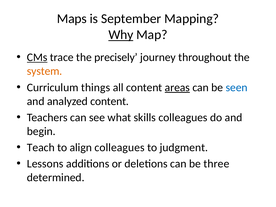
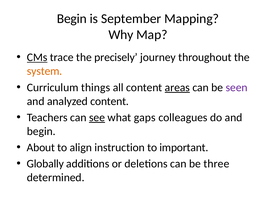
Maps: Maps -> Begin (72, 19)
Why underline: present -> none (121, 35)
seen colour: blue -> purple (237, 87)
see underline: none -> present (97, 117)
skills: skills -> gaps (145, 117)
Teach: Teach -> About (41, 148)
align colleagues: colleagues -> instruction (120, 148)
judgment: judgment -> important (184, 148)
Lessons: Lessons -> Globally (45, 164)
